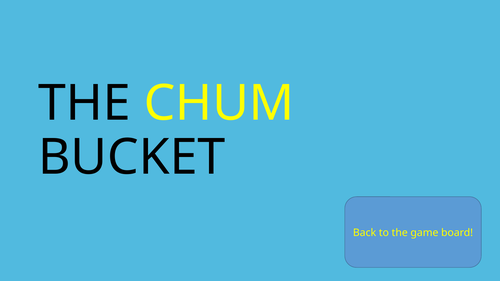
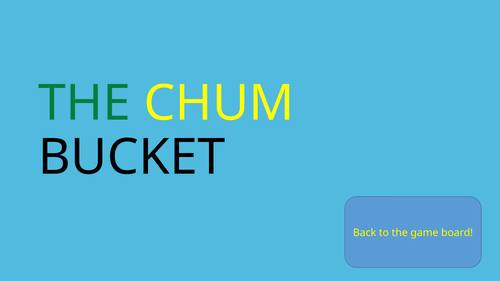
THE colour: black -> green (84, 103)
